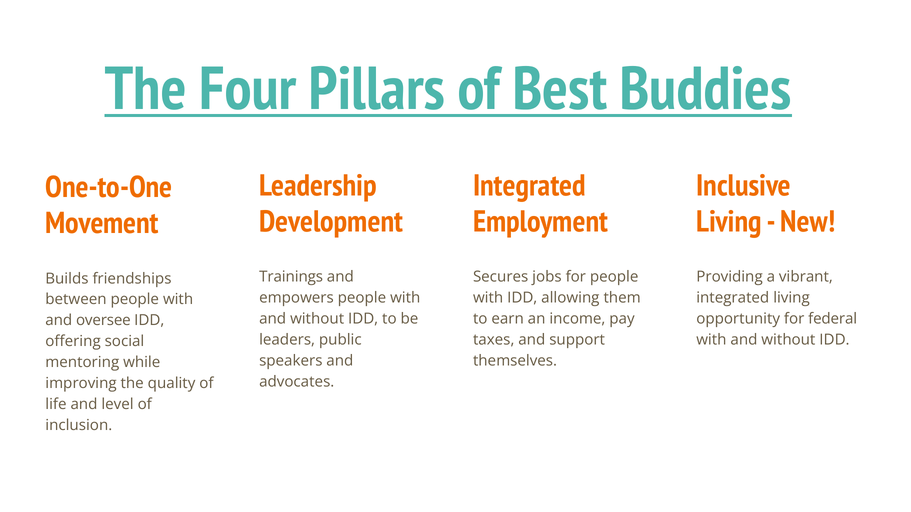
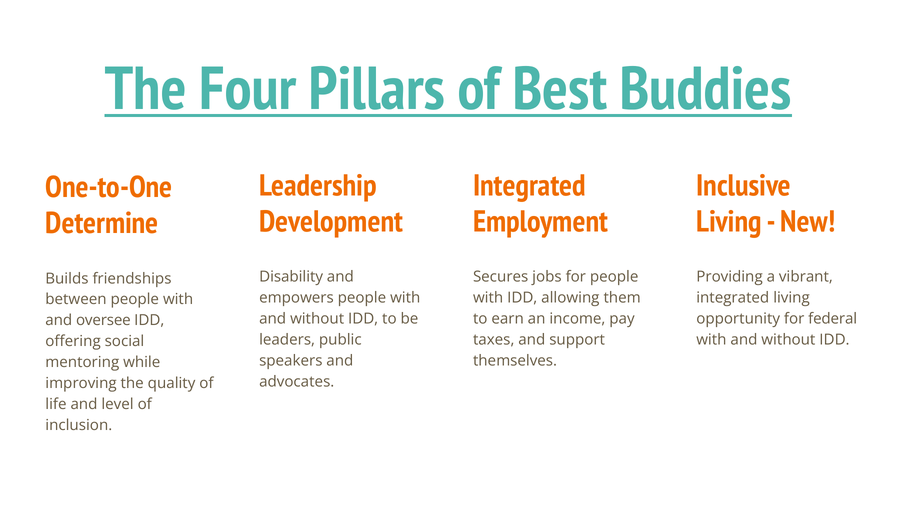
Movement: Movement -> Determine (102, 224)
Trainings: Trainings -> Disability (291, 277)
